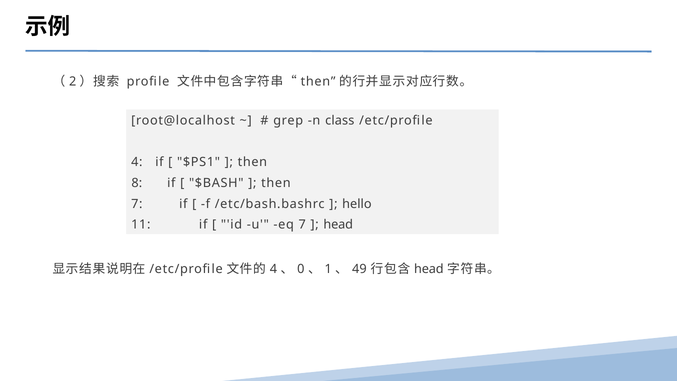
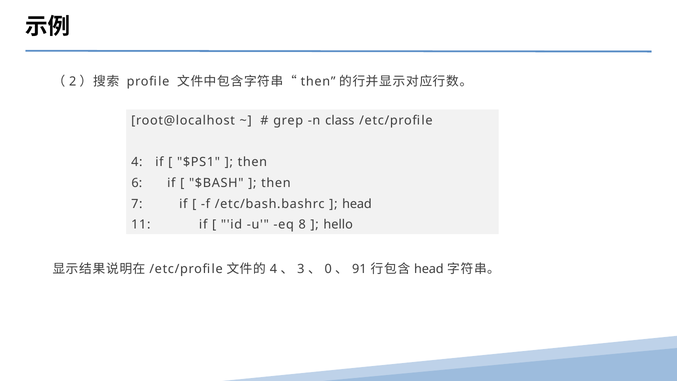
8: 8 -> 6 (137, 183)
hello: hello -> head (357, 204)
eq 7: 7 -> 8 (302, 225)
head: head -> hello (338, 225)
0: 0 -> 3 (301, 269)
1: 1 -> 0 (328, 269)
49: 49 -> 91 (359, 269)
